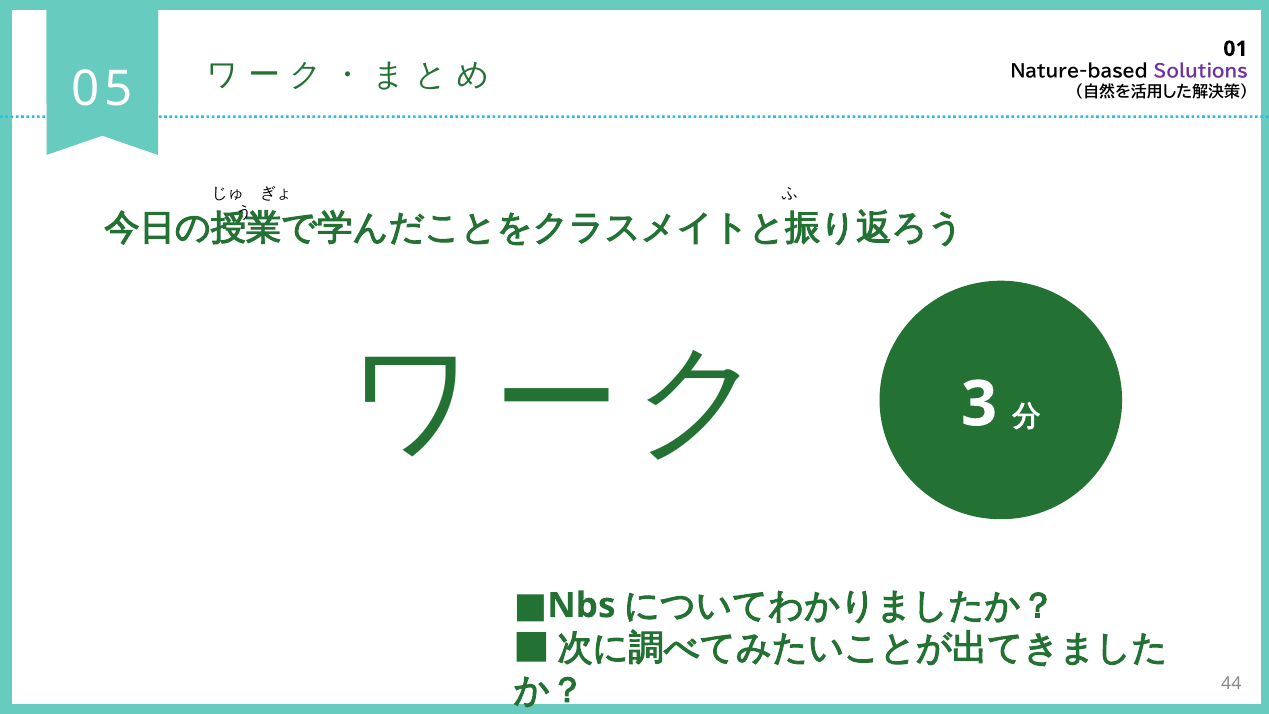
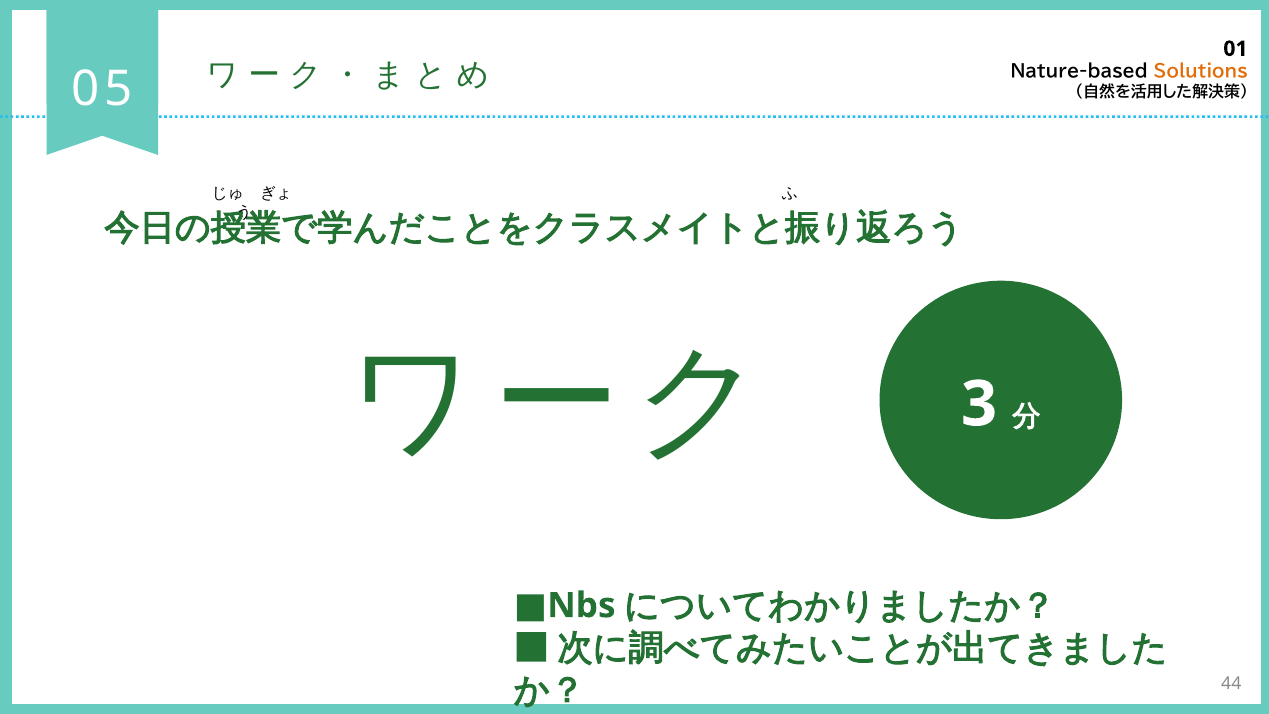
Solutions colour: purple -> orange (1201, 72)
